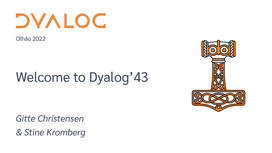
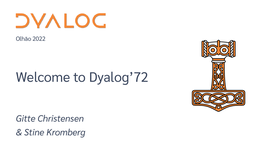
Dyalog’43: Dyalog’43 -> Dyalog’72 (119, 77)
